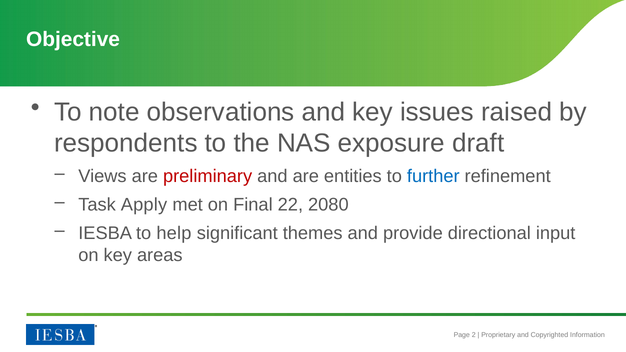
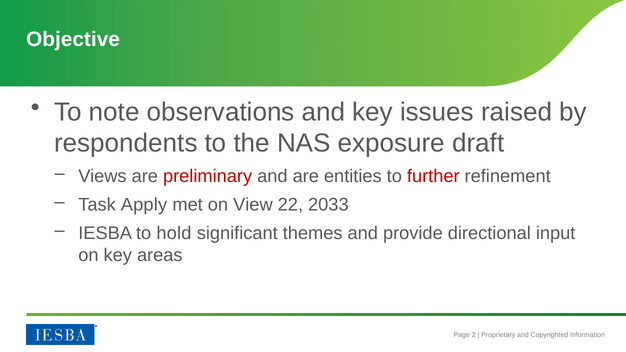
further colour: blue -> red (433, 176)
Final: Final -> View (253, 205)
2080: 2080 -> 2033 (328, 205)
help: help -> hold (174, 233)
